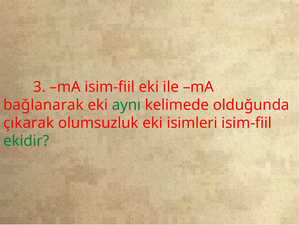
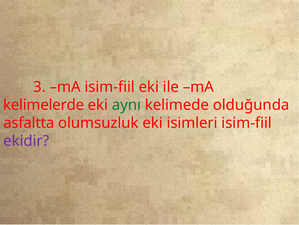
bağlanarak: bağlanarak -> kelimelerde (44, 105)
çıkarak: çıkarak -> asfaltta (29, 123)
ekidir colour: green -> purple (26, 141)
